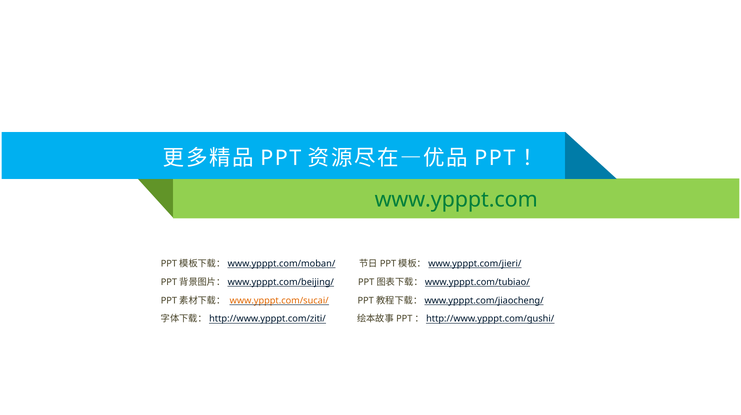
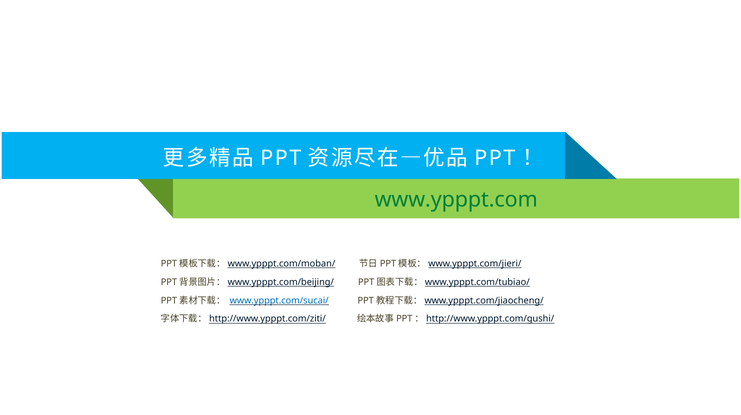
www.ypppt.com/sucai/ colour: orange -> blue (279, 300)
